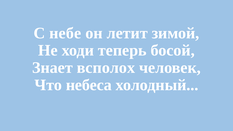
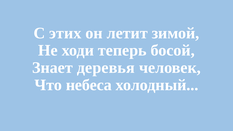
небе: небе -> этих (65, 33)
всполох: всполох -> деревья (106, 68)
